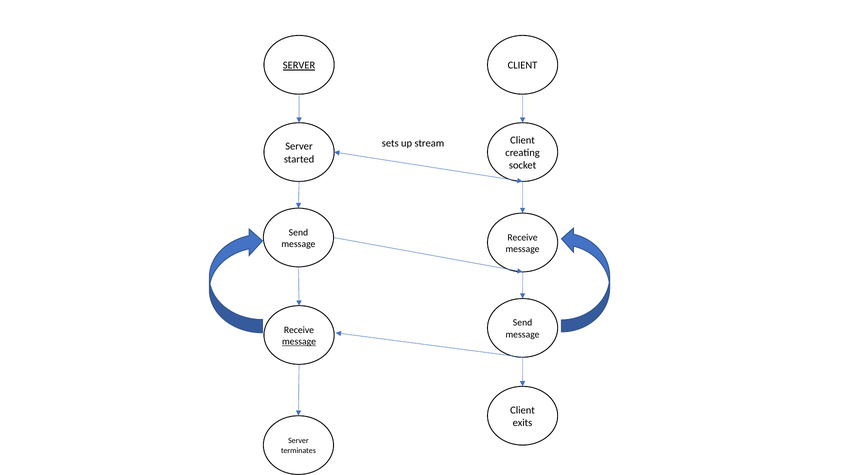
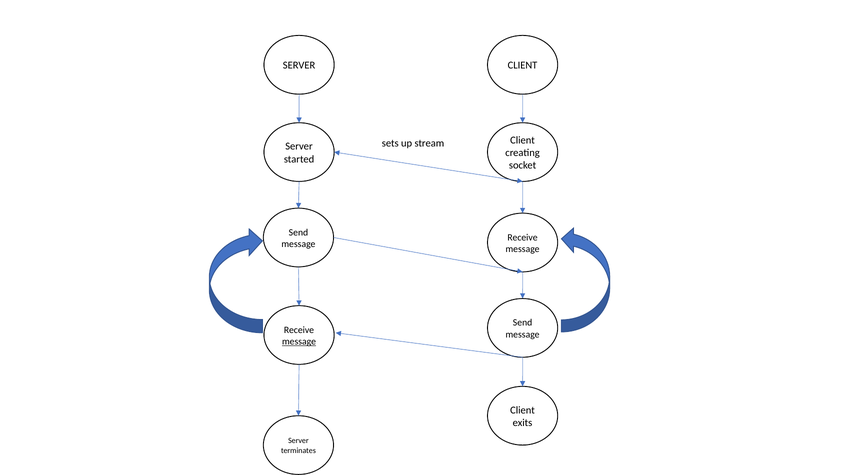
SERVER underline: present -> none (299, 65)
